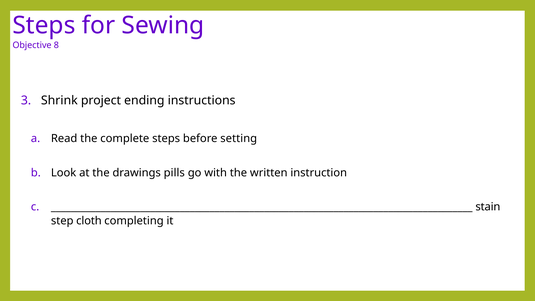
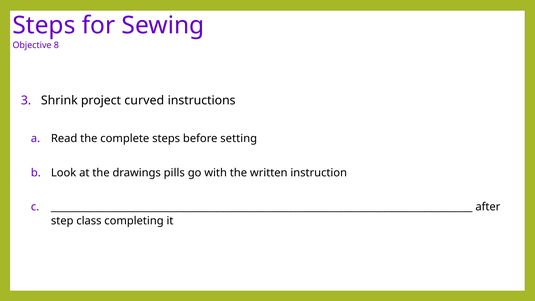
ending: ending -> curved (144, 100)
stain: stain -> after (488, 207)
cloth: cloth -> class (89, 221)
